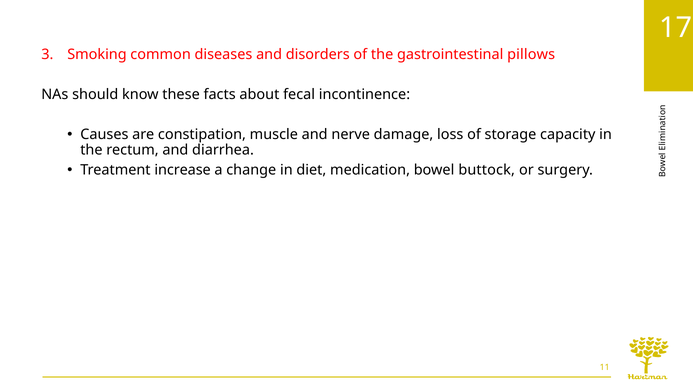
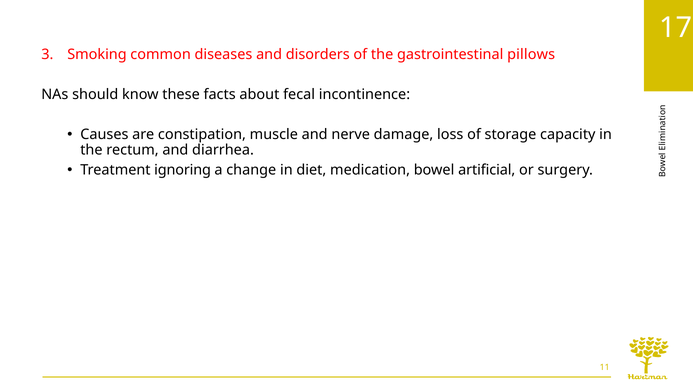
increase: increase -> ignoring (183, 170)
buttock: buttock -> artificial (487, 170)
